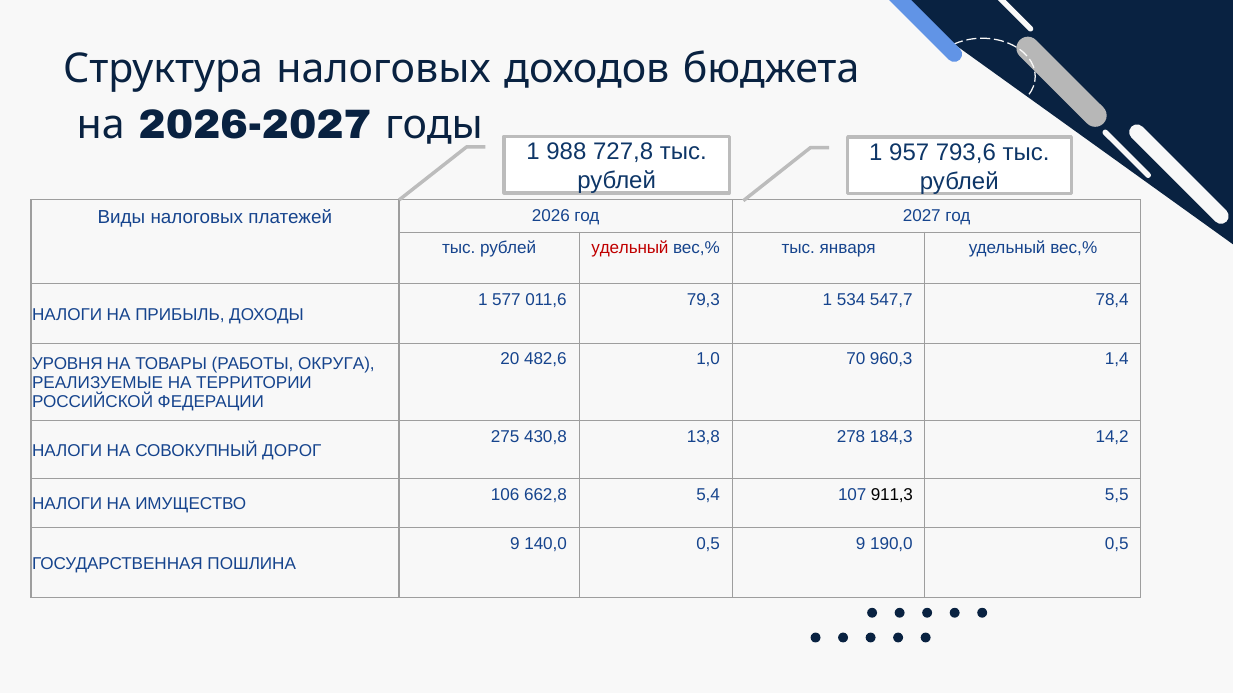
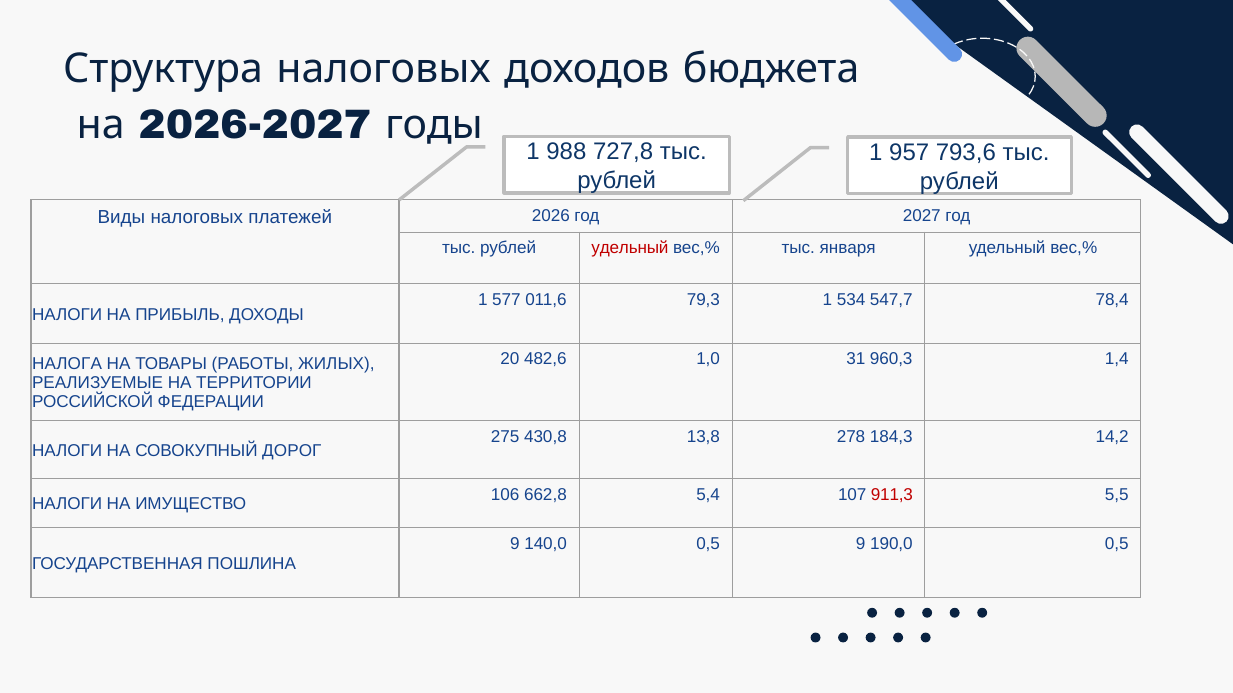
70: 70 -> 31 (856, 360)
УРОВНЯ: УРОВНЯ -> НАЛОГА (67, 364)
ОКРУГА: ОКРУГА -> ЖИЛЫХ (336, 364)
911,3 colour: black -> red (892, 495)
